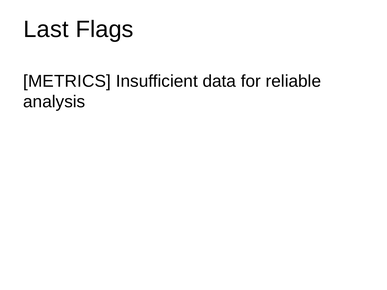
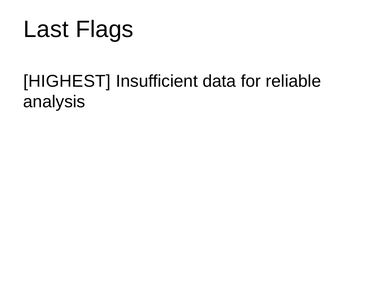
METRICS: METRICS -> HIGHEST (67, 81)
